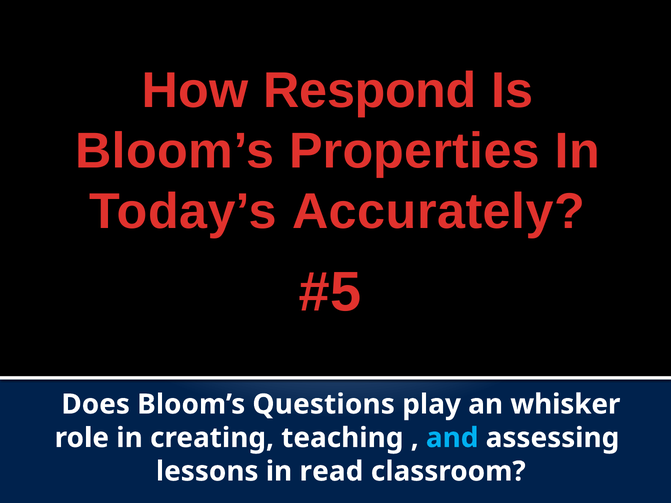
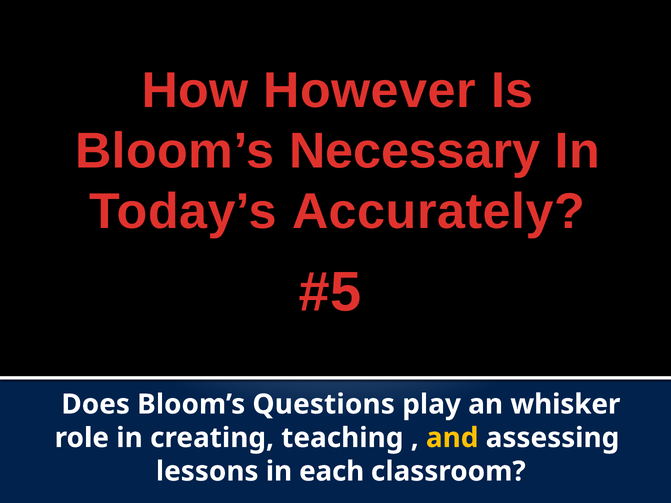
Respond: Respond -> However (370, 91)
Properties: Properties -> Necessary (415, 151)
and colour: light blue -> yellow (452, 438)
read: read -> each (332, 472)
